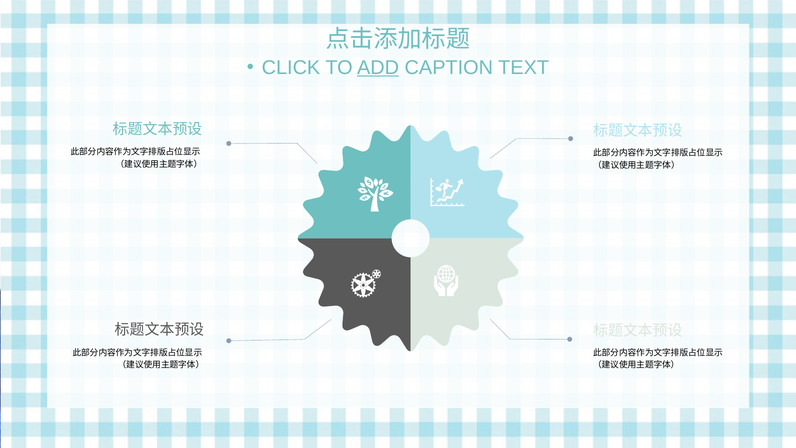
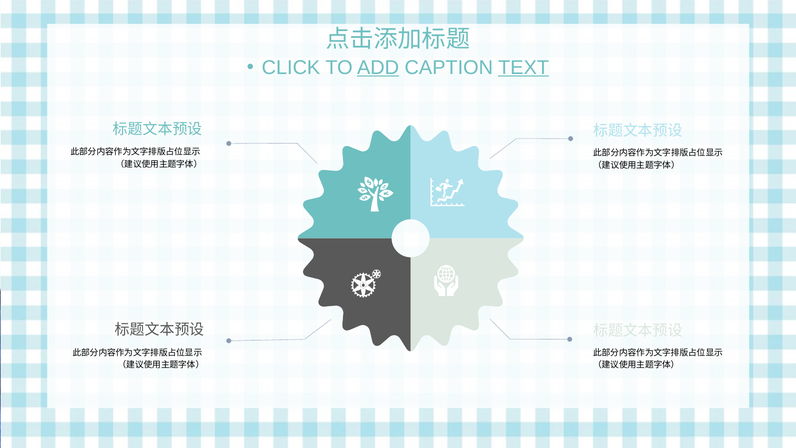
TEXT underline: none -> present (524, 67)
